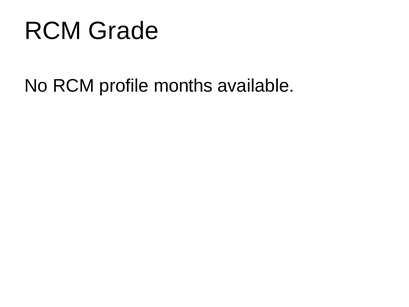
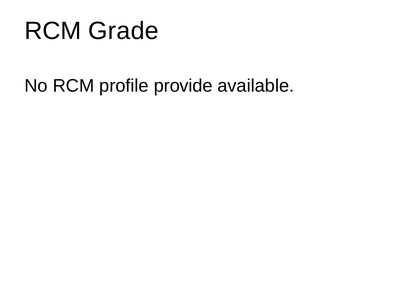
months: months -> provide (183, 86)
